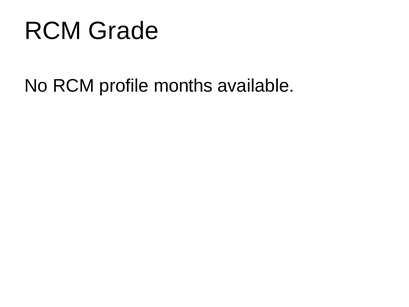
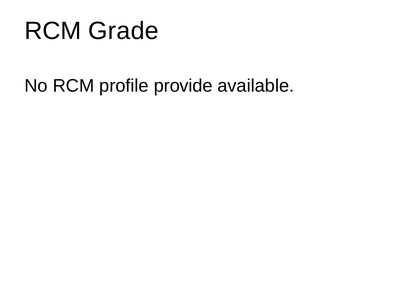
months: months -> provide (183, 86)
